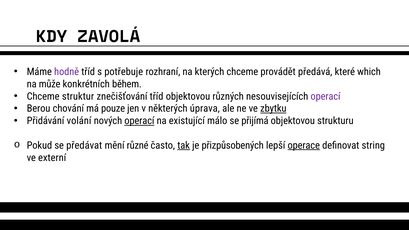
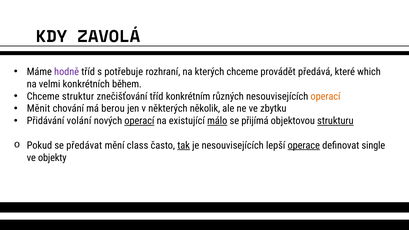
může: může -> velmi (50, 84)
tříd objektovou: objektovou -> konkrétním (188, 96)
operací colour: purple -> orange (326, 96)
Berou: Berou -> Měnit (39, 109)
pouze: pouze -> berou (113, 109)
úprava: úprava -> několik (205, 109)
zbytku underline: present -> none (273, 109)
málo underline: none -> present (217, 121)
strukturu underline: none -> present (335, 121)
různé: různé -> class (138, 145)
je přizpůsobených: přizpůsobených -> nesouvisejících (233, 145)
string: string -> single (373, 145)
externí: externí -> objekty (52, 158)
